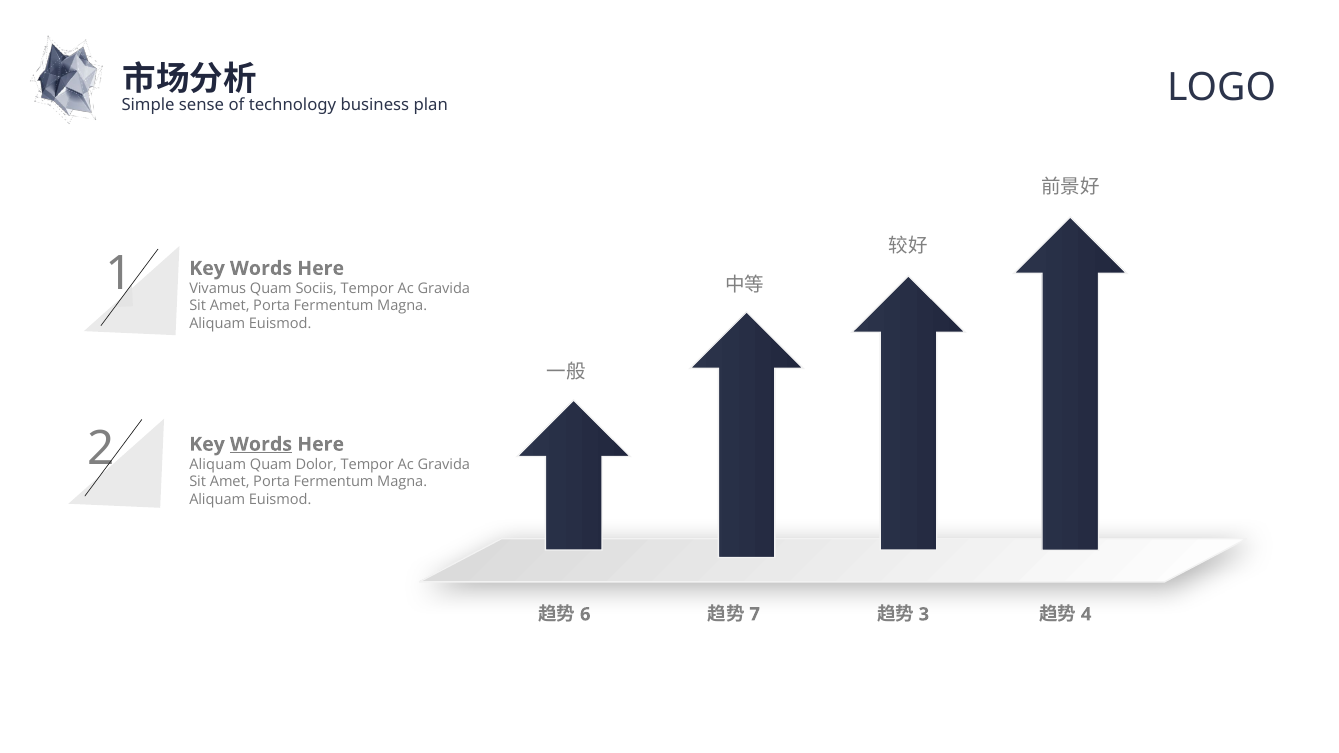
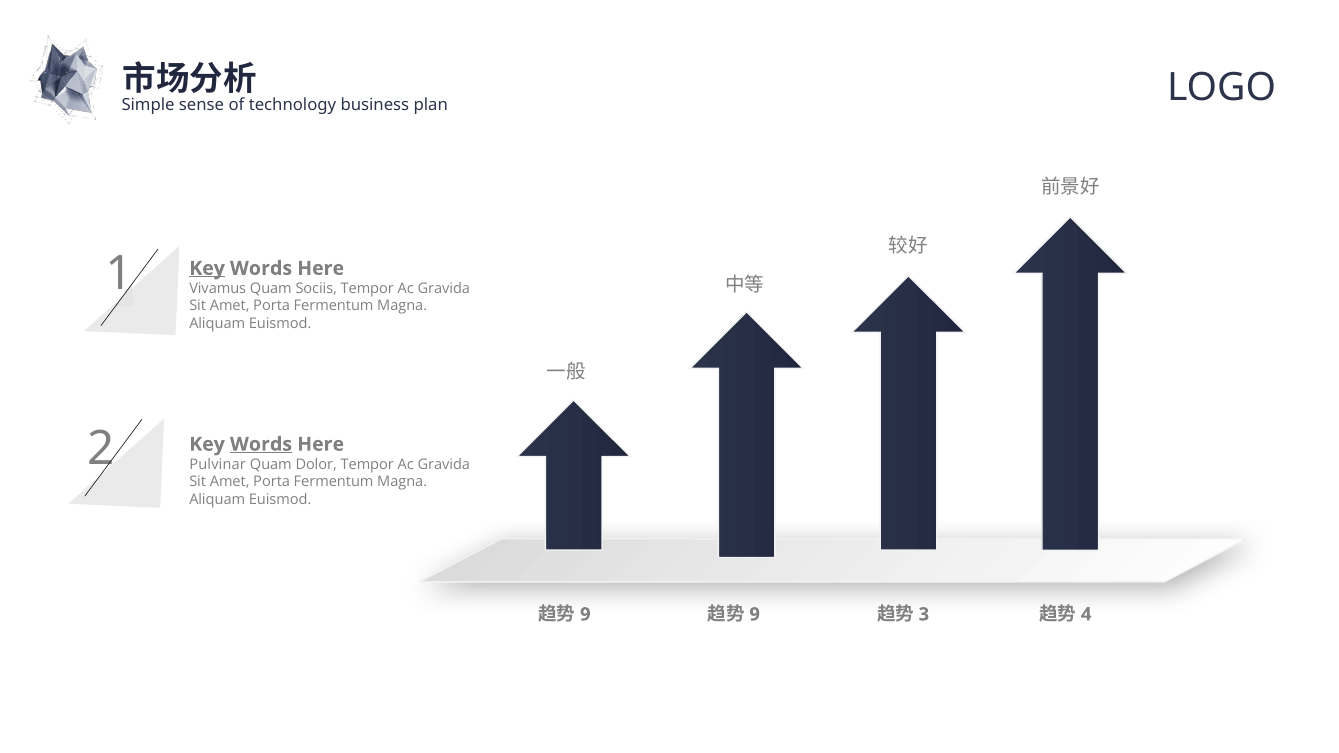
Key underline: none -> present (207, 268)
Aliquam: Aliquam -> Pulvinar (218, 465)
6: 6 -> 9 (585, 614)
7: 7 -> 9 (755, 614)
